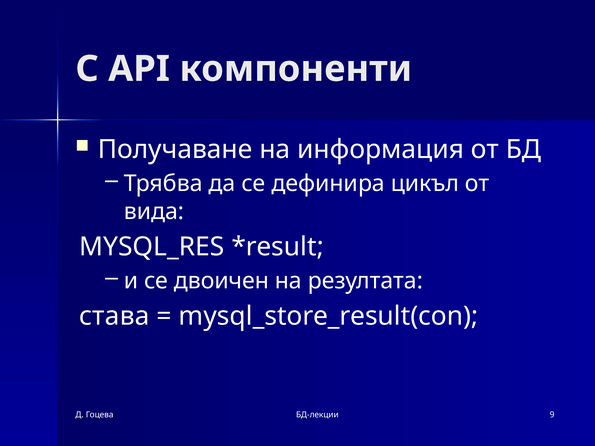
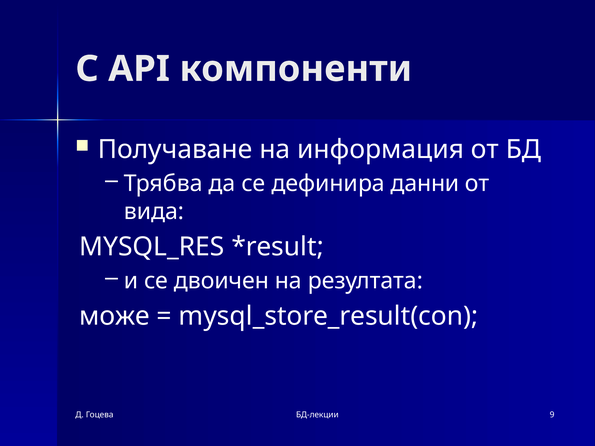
цикъл: цикъл -> данни (425, 184)
става: става -> може (114, 316)
